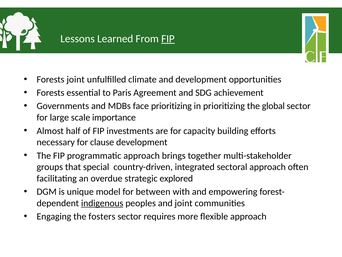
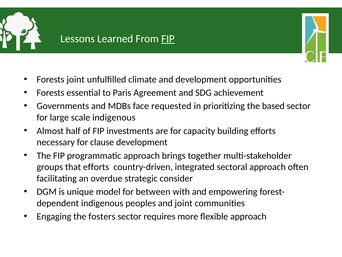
face prioritizing: prioritizing -> requested (171, 106)
global: global -> based (273, 106)
scale importance: importance -> indigenous (114, 117)
that special: special -> efforts (96, 167)
explored: explored -> consider (176, 178)
indigenous underline: present -> none (102, 203)
